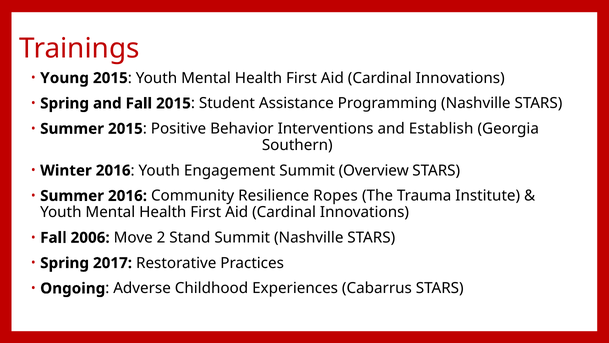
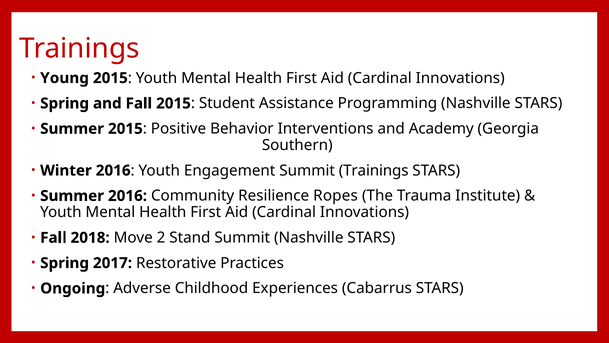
Establish: Establish -> Academy (441, 129)
Summit Overview: Overview -> Trainings (374, 170)
2006: 2006 -> 2018 (90, 237)
